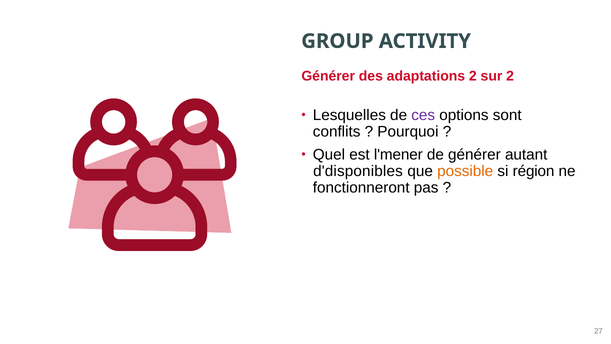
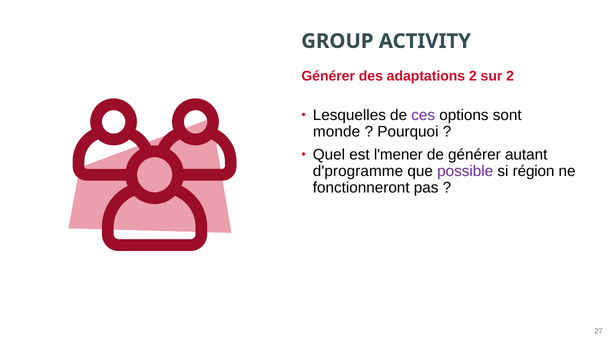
conflits: conflits -> monde (337, 132)
d'disponibles: d'disponibles -> d'programme (358, 171)
possible colour: orange -> purple (465, 171)
